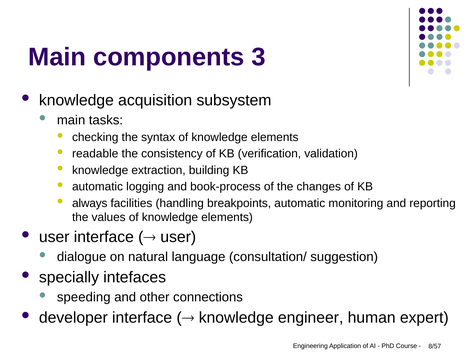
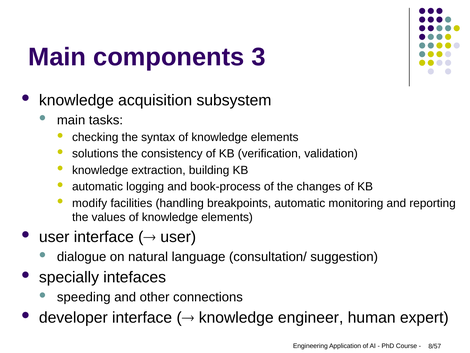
readable: readable -> solutions (95, 153)
always: always -> modify (90, 203)
